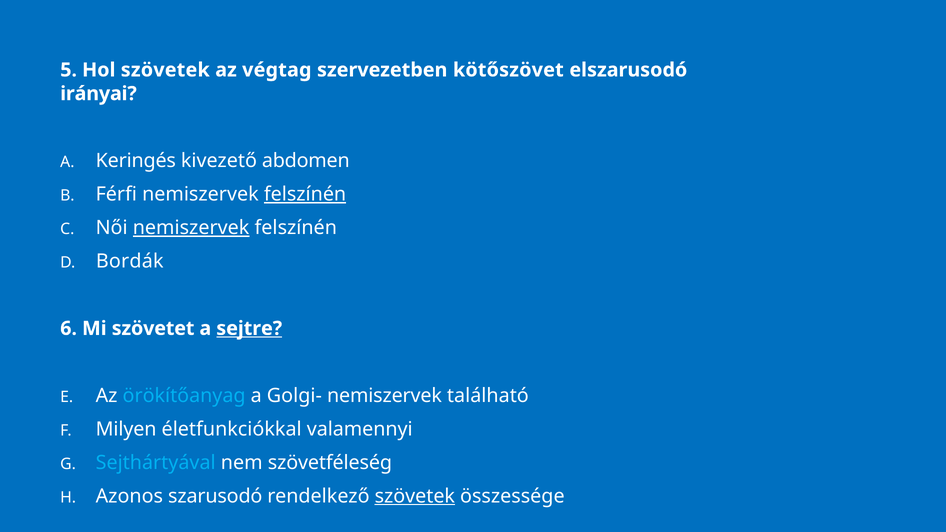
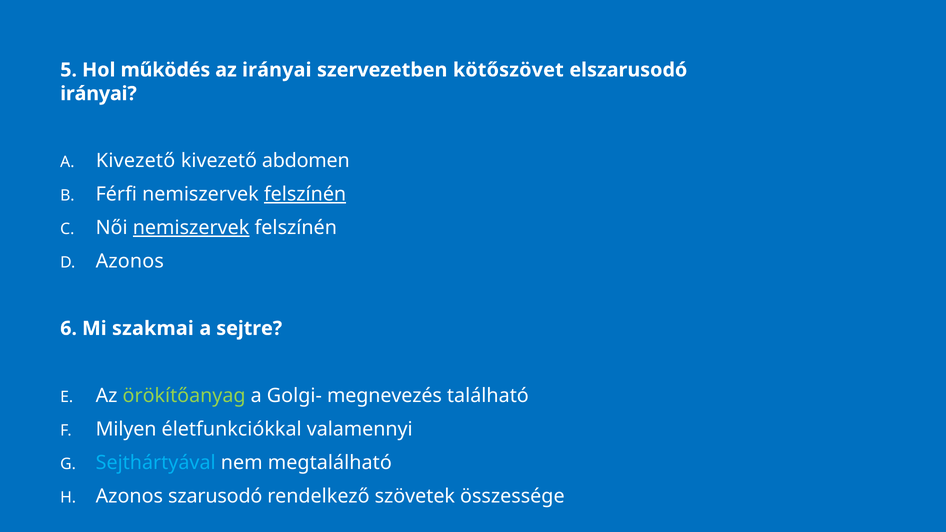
Hol szövetek: szövetek -> működés (165, 70)
az végtag: végtag -> irányai (277, 70)
A Keringés: Keringés -> Kivezető (136, 161)
Bordák: Bordák -> Azonos (130, 261)
szövetet: szövetet -> szakmai (153, 328)
sejtre underline: present -> none (249, 328)
örökítőanyag colour: light blue -> light green (184, 396)
Golgi- nemiszervek: nemiszervek -> megnevezés (384, 396)
szövetféleség: szövetféleség -> megtalálható (330, 463)
szövetek underline: present -> none (415, 496)
